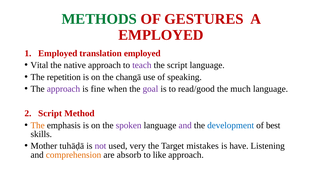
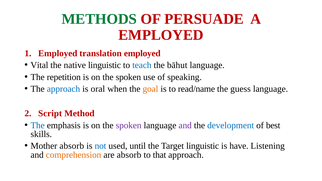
GESTURES: GESTURES -> PERSUADE (204, 19)
native approach: approach -> linguistic (105, 65)
teach colour: purple -> blue (142, 65)
the script: script -> bāhut (177, 65)
changā: changā -> spoken (128, 77)
approach colour: purple -> blue (64, 89)
fine: fine -> oral (98, 89)
goal colour: purple -> orange (150, 89)
read/good: read/good -> read/name (196, 89)
much: much -> guess (241, 89)
The colour: orange -> blue (38, 125)
Mother tuhāḍā: tuhāḍā -> absorb (72, 146)
not colour: purple -> blue (100, 146)
very: very -> until (138, 146)
Target mistakes: mistakes -> linguistic (203, 146)
like: like -> that (160, 155)
